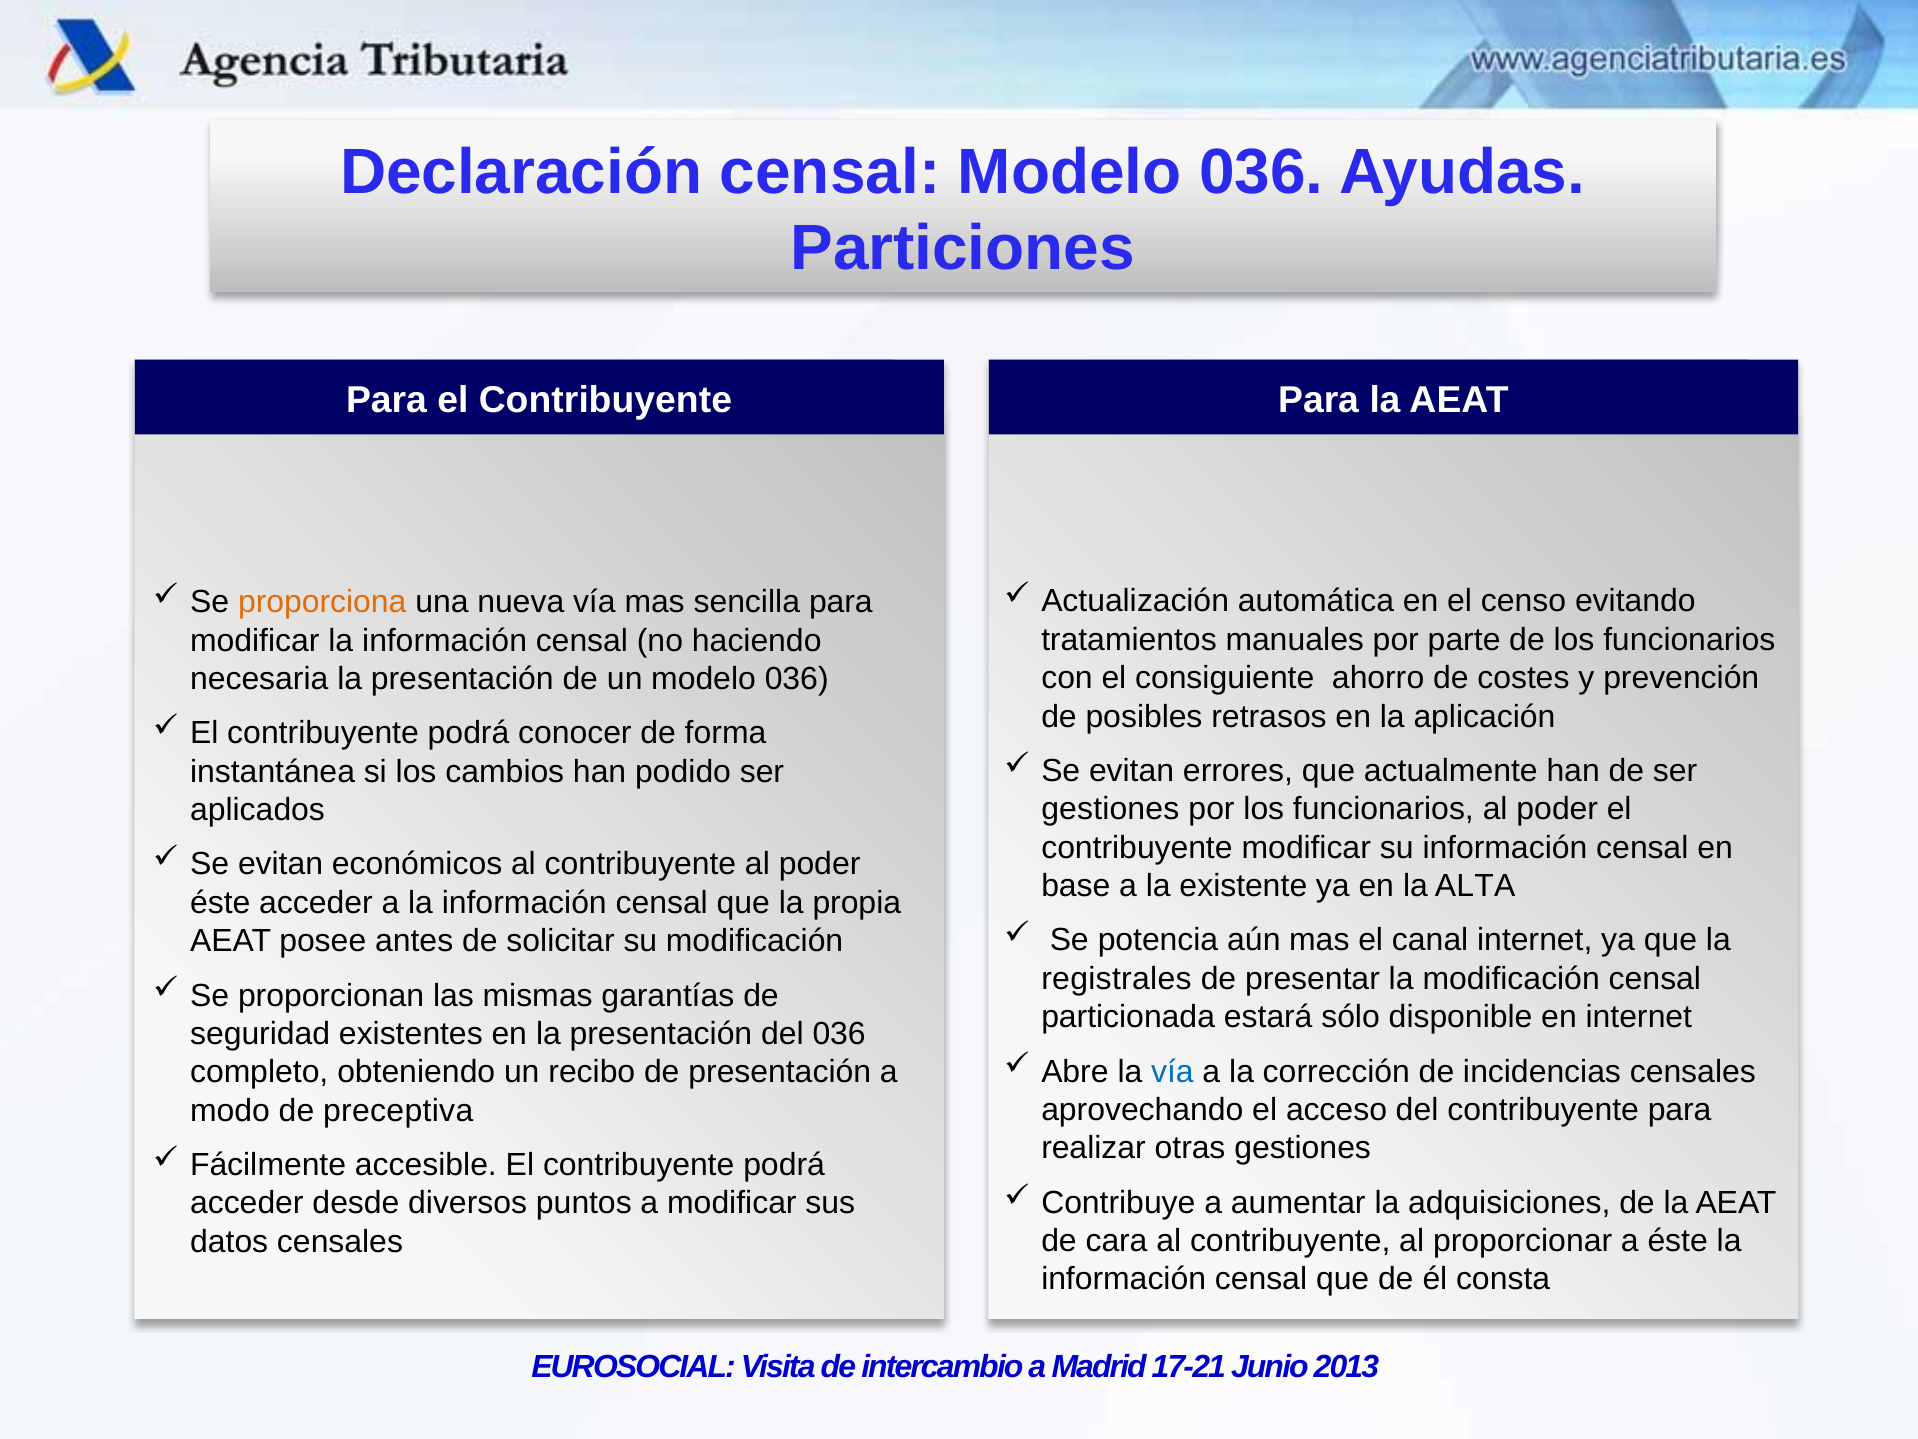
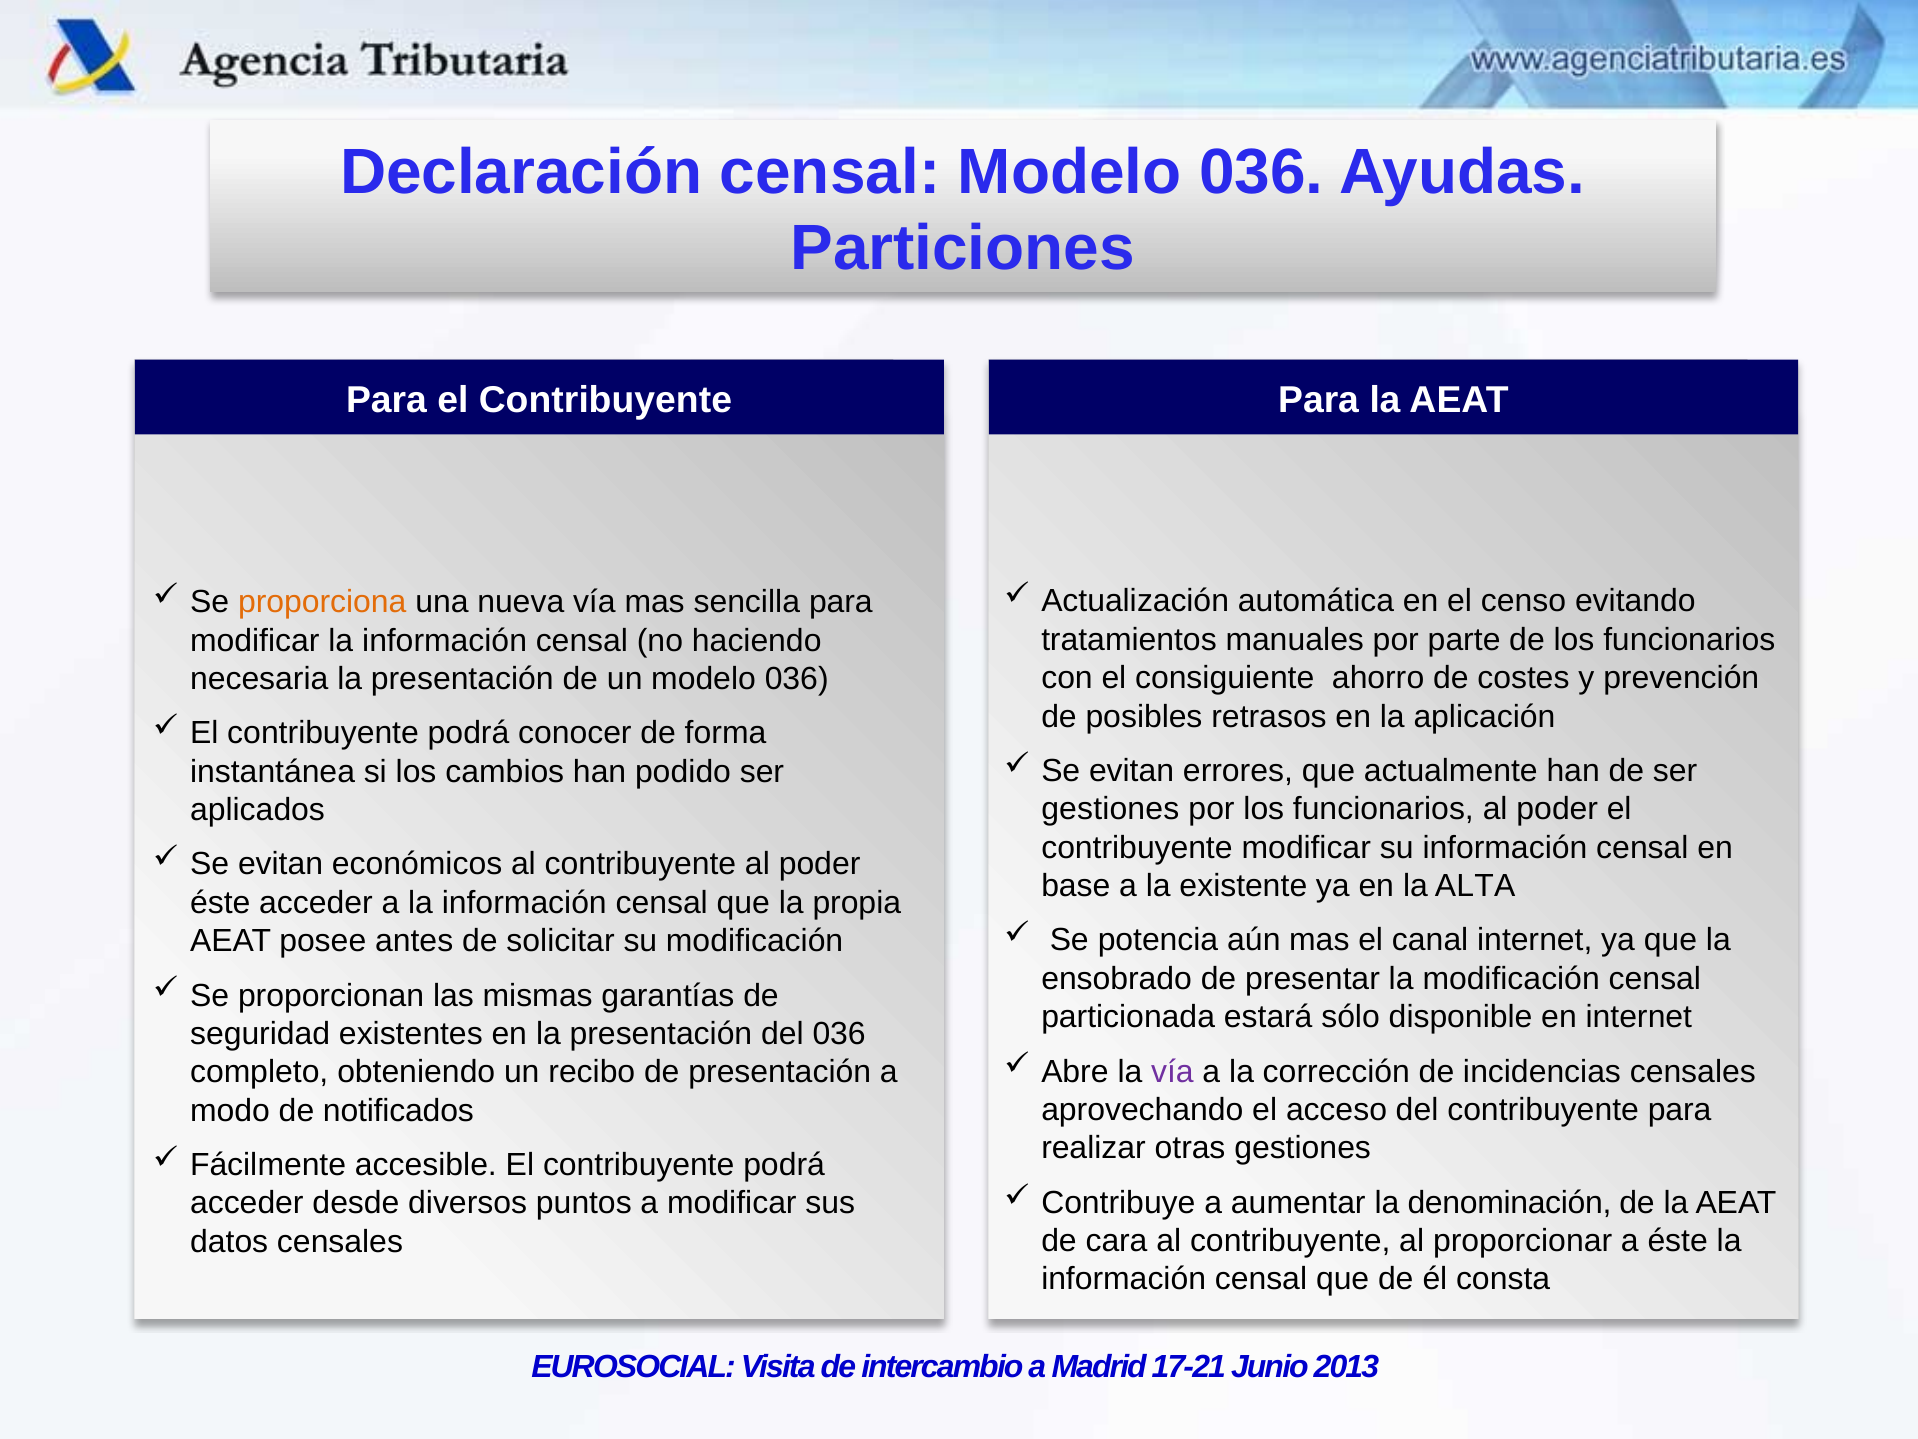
registrales: registrales -> ensobrado (1117, 978)
vía colour: blue -> purple (1172, 1071)
preceptiva: preceptiva -> notificados (398, 1110)
adquisiciones: adquisiciones -> denominación (1509, 1202)
